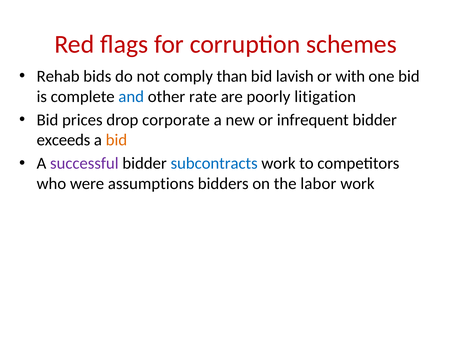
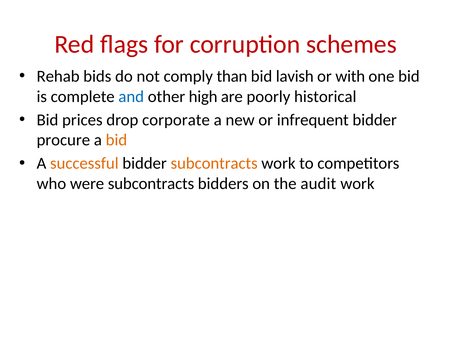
rate: rate -> high (203, 96)
litigation: litigation -> historical (325, 96)
exceeds: exceeds -> procure (63, 140)
successful colour: purple -> orange (84, 163)
subcontracts colour: blue -> orange (214, 163)
were assumptions: assumptions -> subcontracts (151, 184)
labor: labor -> audit (318, 184)
